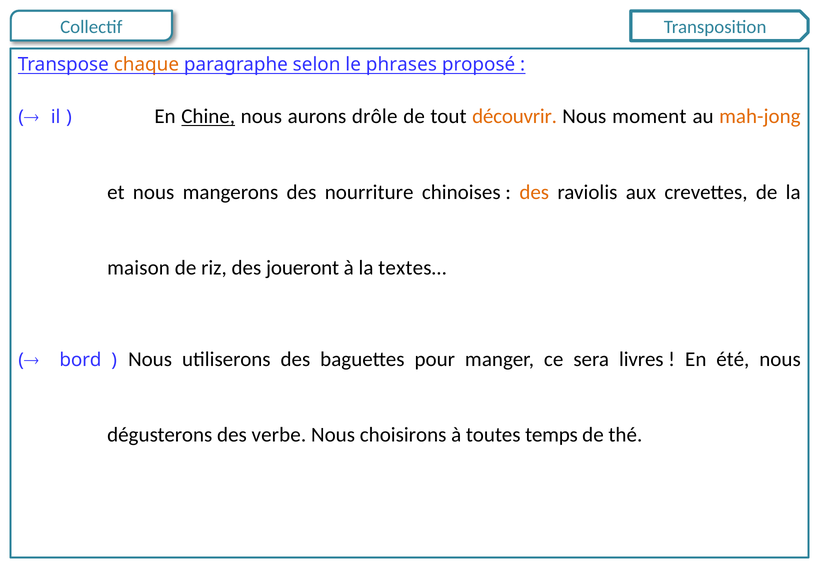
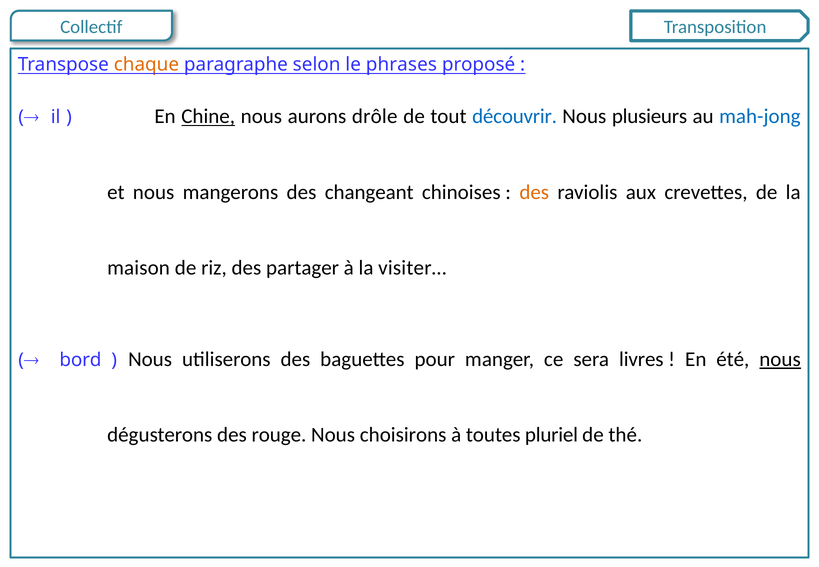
découvrir colour: orange -> blue (515, 117)
moment: moment -> plusieurs (650, 117)
mah-jong colour: orange -> blue (760, 117)
nourriture: nourriture -> changeant (369, 192)
joueront: joueront -> partager (303, 268)
textes…: textes… -> visiter… (412, 268)
nous underline: none -> present (780, 359)
verbe: verbe -> rouge (279, 435)
temps: temps -> pluriel (551, 435)
